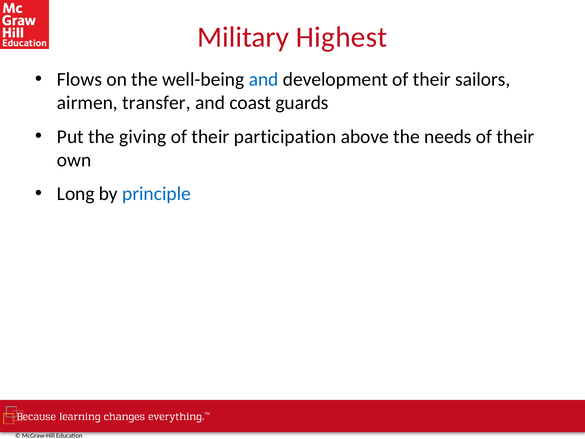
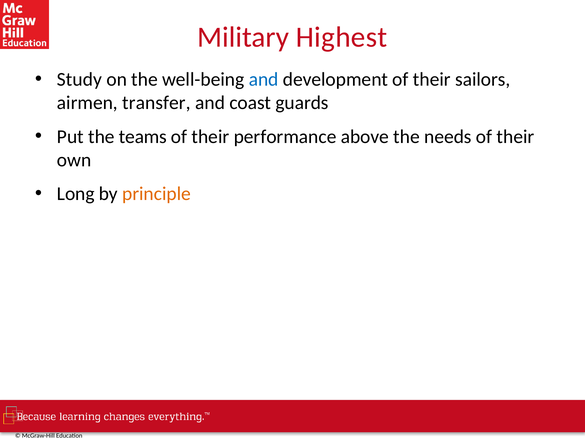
Flows: Flows -> Study (79, 79)
giving: giving -> teams (143, 137)
participation: participation -> performance (285, 137)
principle colour: blue -> orange (157, 194)
